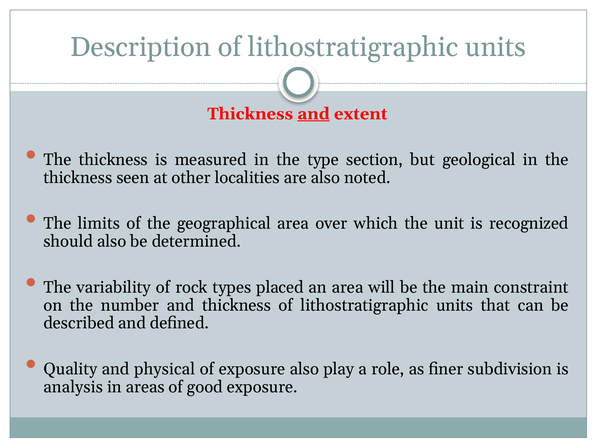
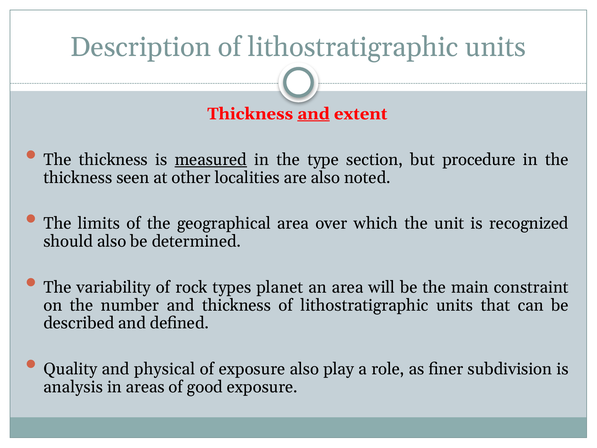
measured underline: none -> present (211, 160)
geological: geological -> procedure (479, 160)
placed: placed -> planet (280, 287)
